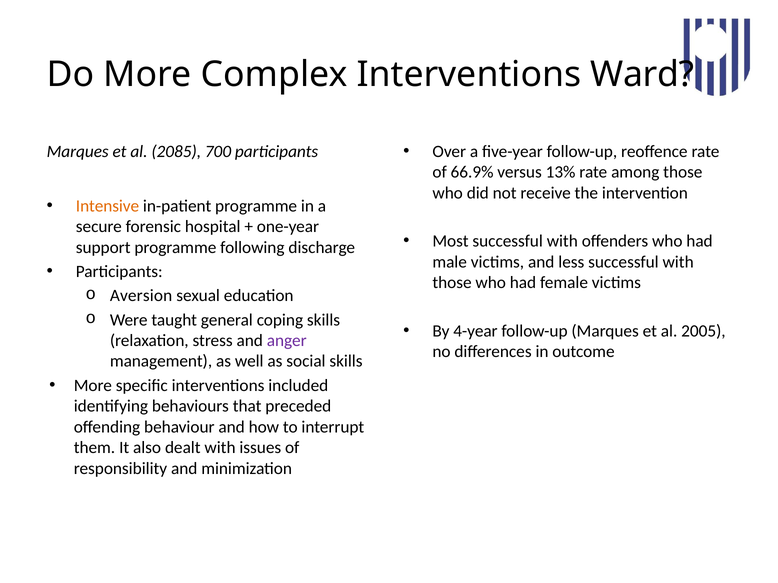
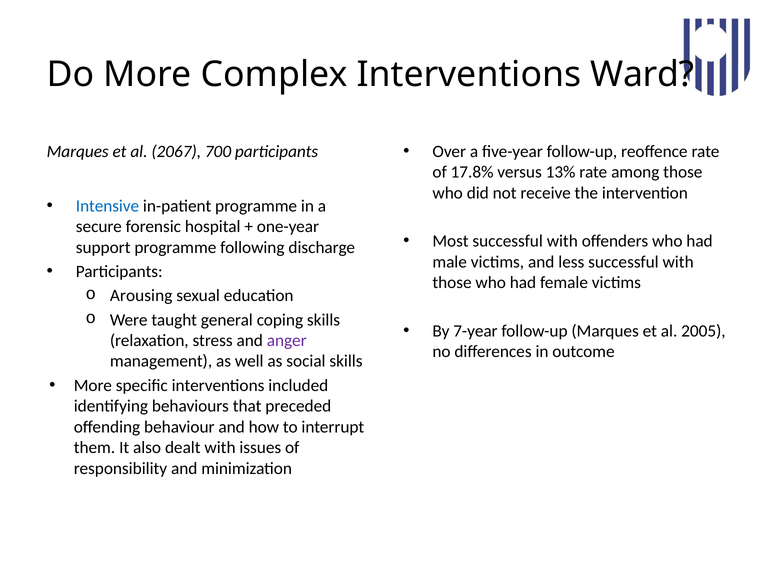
2085: 2085 -> 2067 (176, 152)
66.9%: 66.9% -> 17.8% (472, 172)
Intensive colour: orange -> blue (108, 206)
Aversion: Aversion -> Arousing (141, 296)
4-year: 4-year -> 7-year (475, 331)
